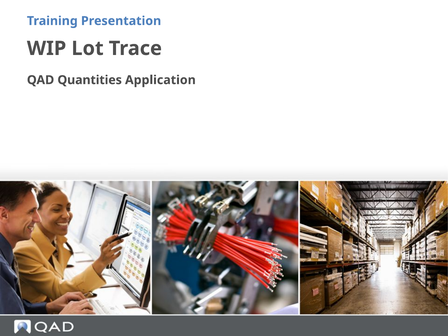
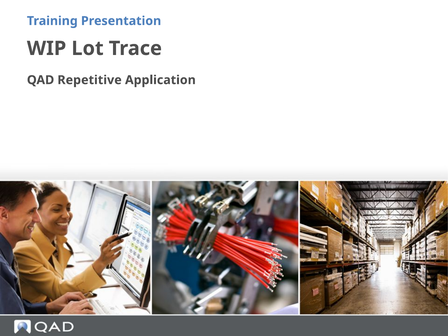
Quantities: Quantities -> Repetitive (90, 80)
